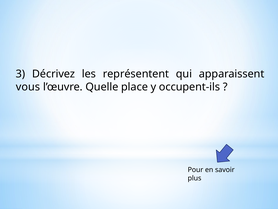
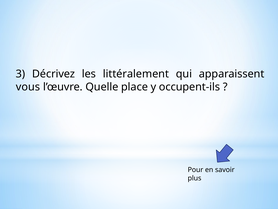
représentent: représentent -> littéralement (136, 74)
